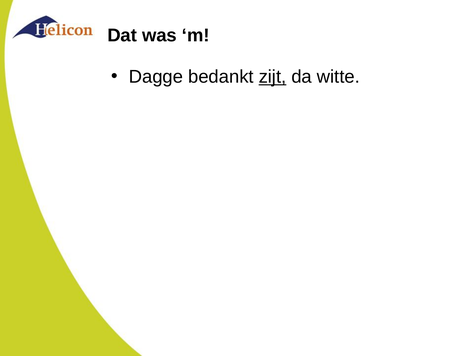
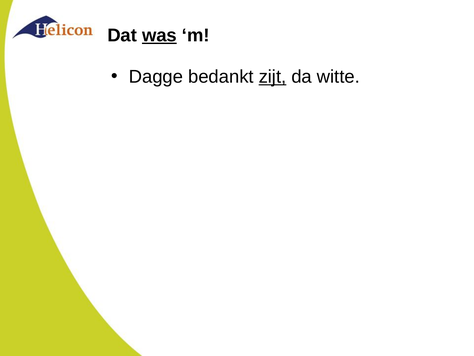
was underline: none -> present (159, 35)
